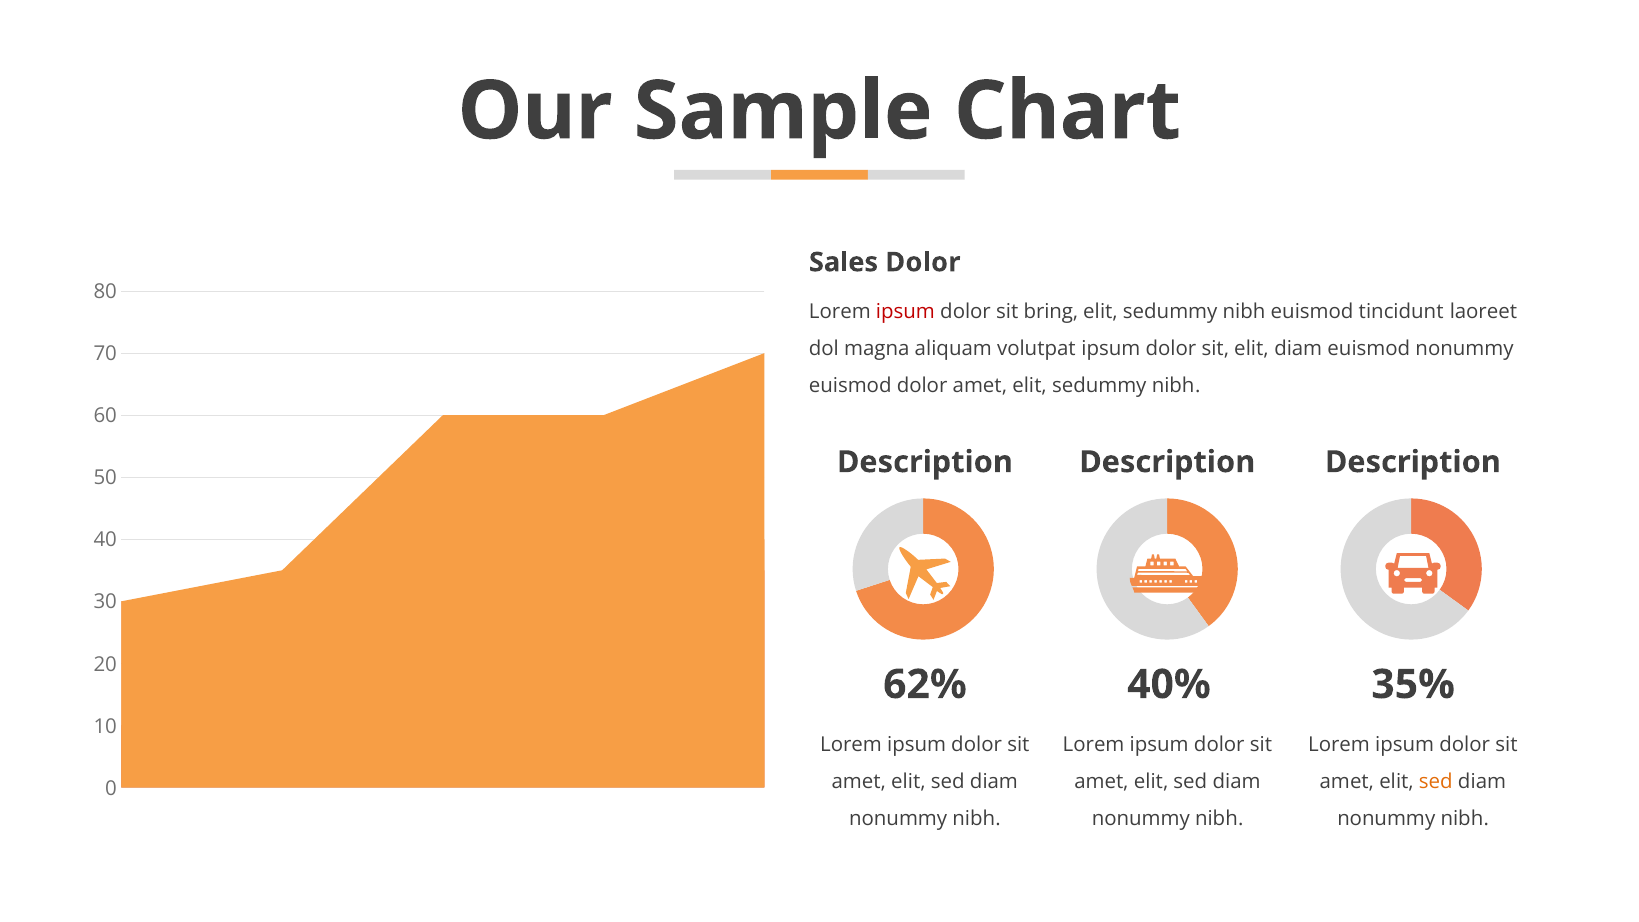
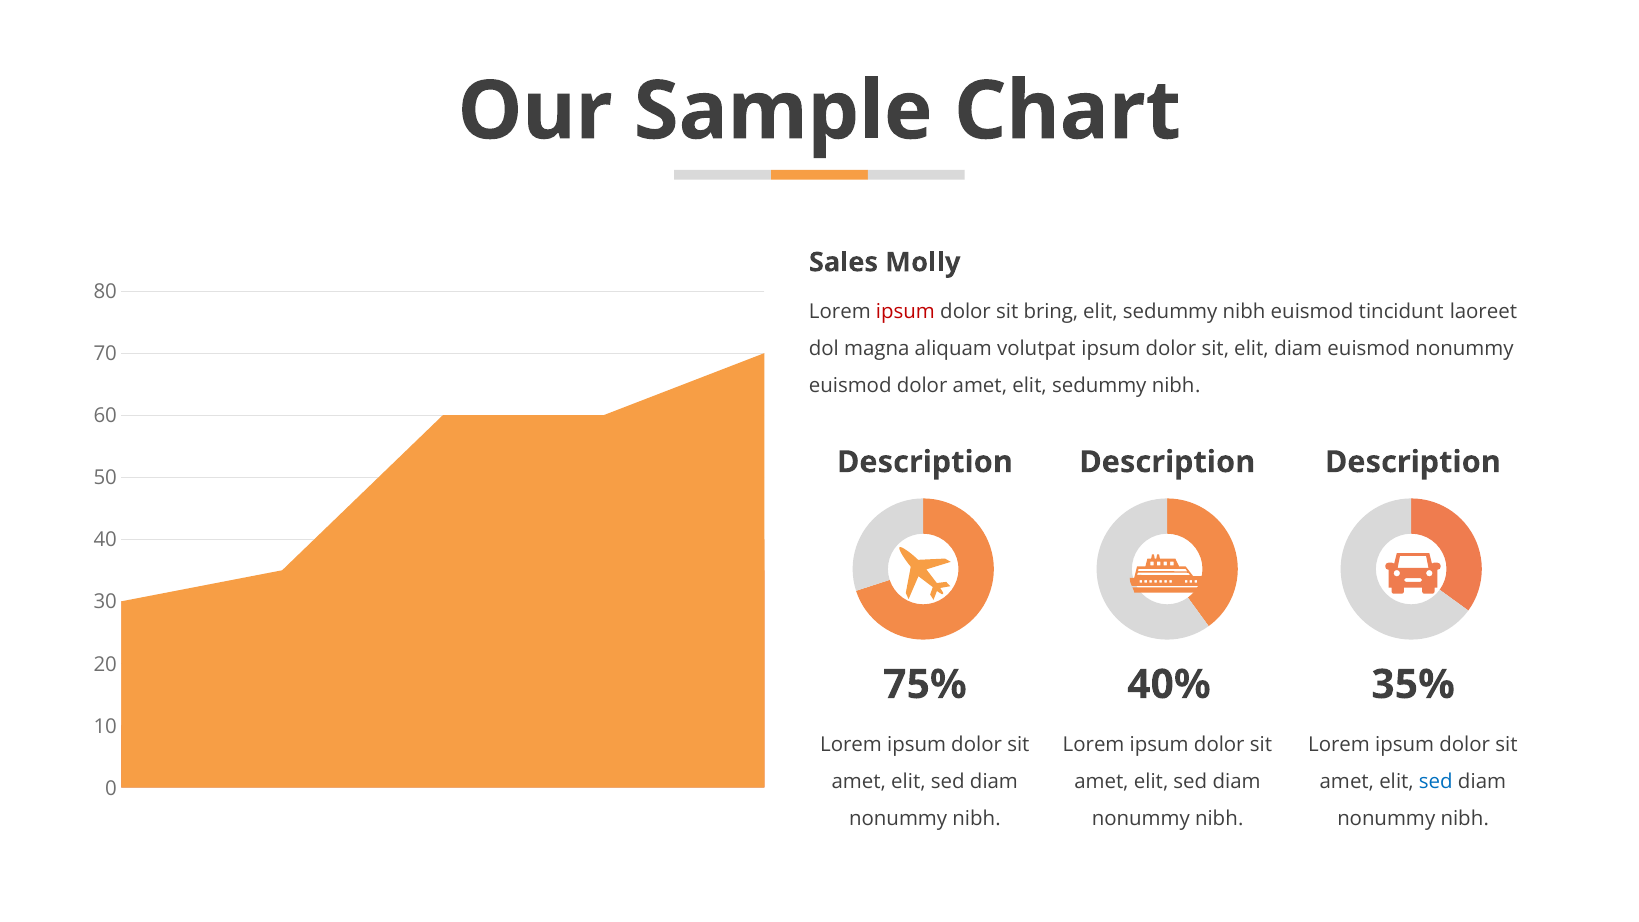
Sales Dolor: Dolor -> Molly (923, 262)
62%: 62% -> 75% (925, 685)
sed colour: orange -> blue (1436, 782)
